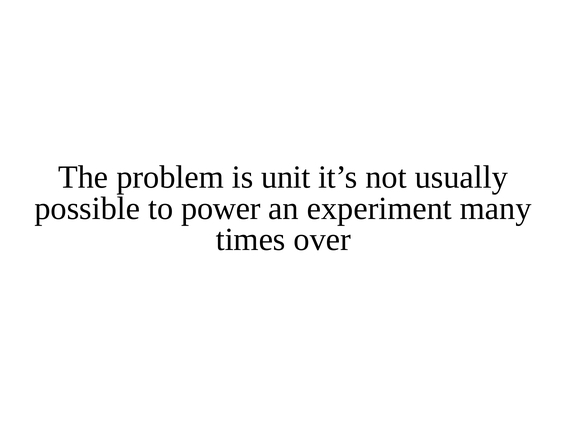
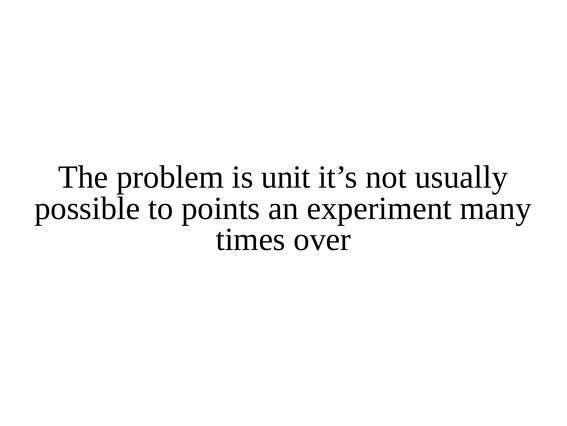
power: power -> points (221, 208)
